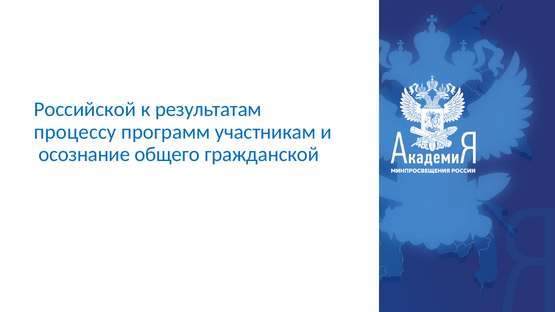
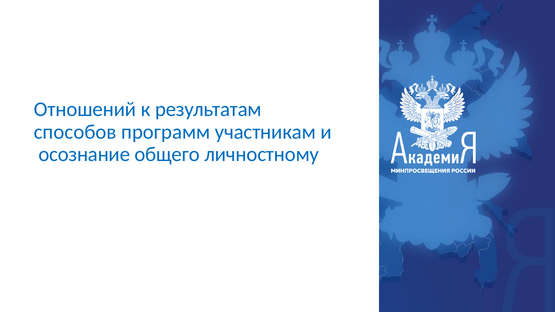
Российской: Российской -> Отношений (85, 109)
процессу: процессу -> способов (75, 132)
гражданской: гражданской -> личностному (262, 154)
